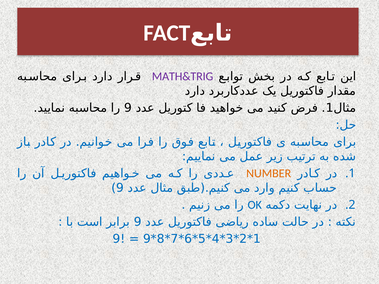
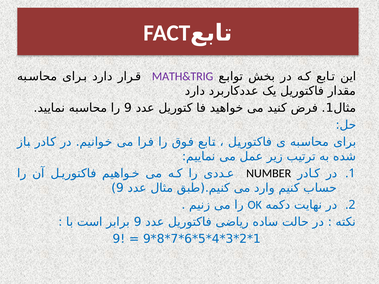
NUMBER colour: orange -> black (269, 174)
